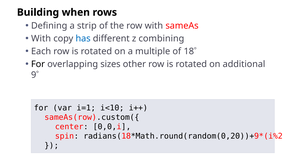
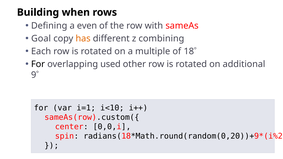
strip: strip -> even (87, 26)
With: With -> Goal (41, 39)
has colour: blue -> orange (83, 39)
sizes: sizes -> used (110, 64)
